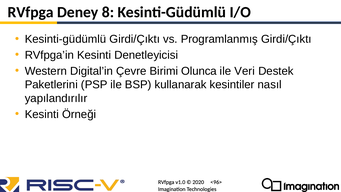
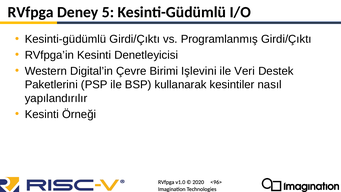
8: 8 -> 5 (108, 12)
Olunca: Olunca -> Işlevini (199, 71)
